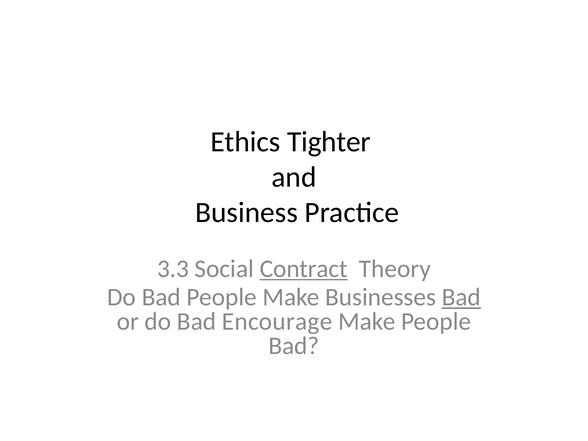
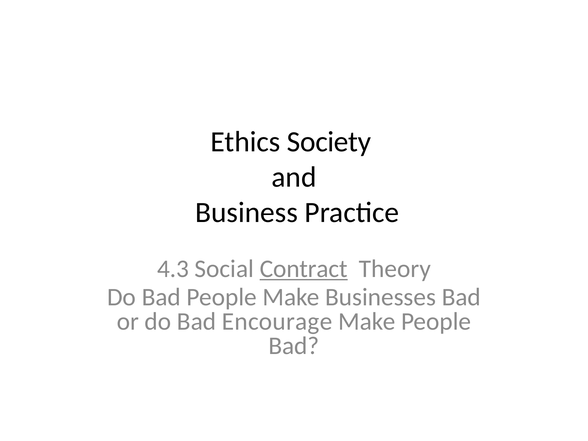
Tighter: Tighter -> Society (329, 142)
3.3: 3.3 -> 4.3 (173, 269)
Bad underline: present -> none (461, 297)
